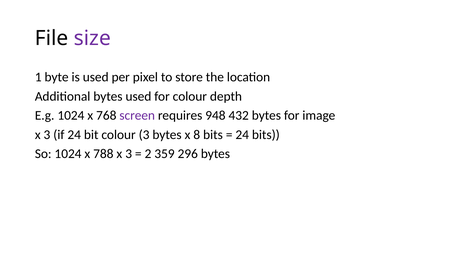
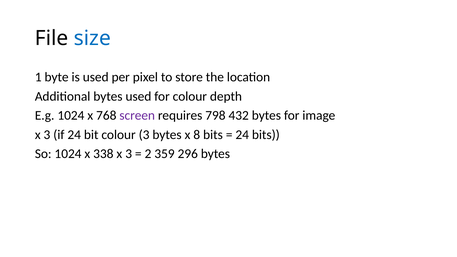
size colour: purple -> blue (92, 38)
948: 948 -> 798 (215, 116)
788: 788 -> 338 (103, 154)
